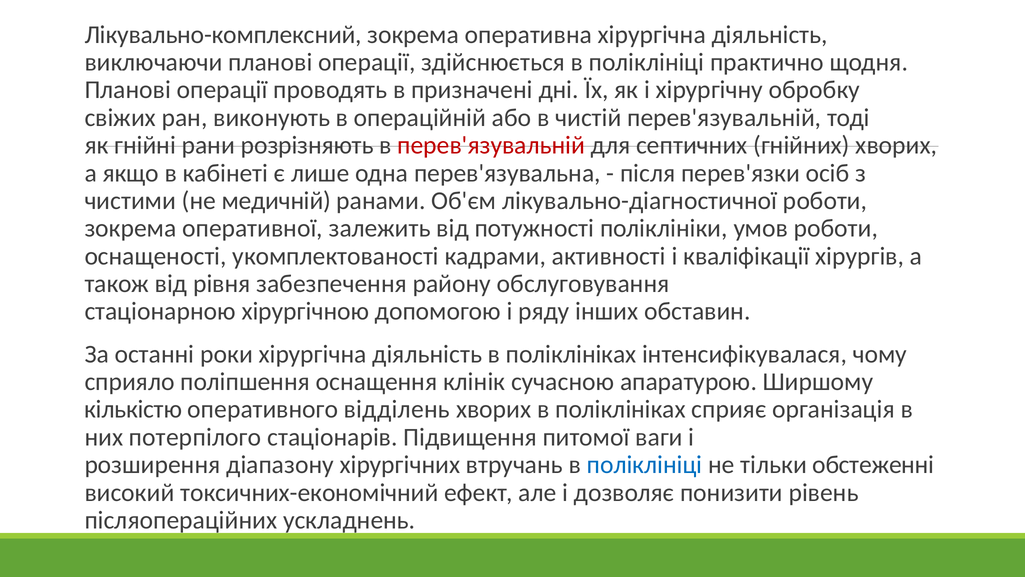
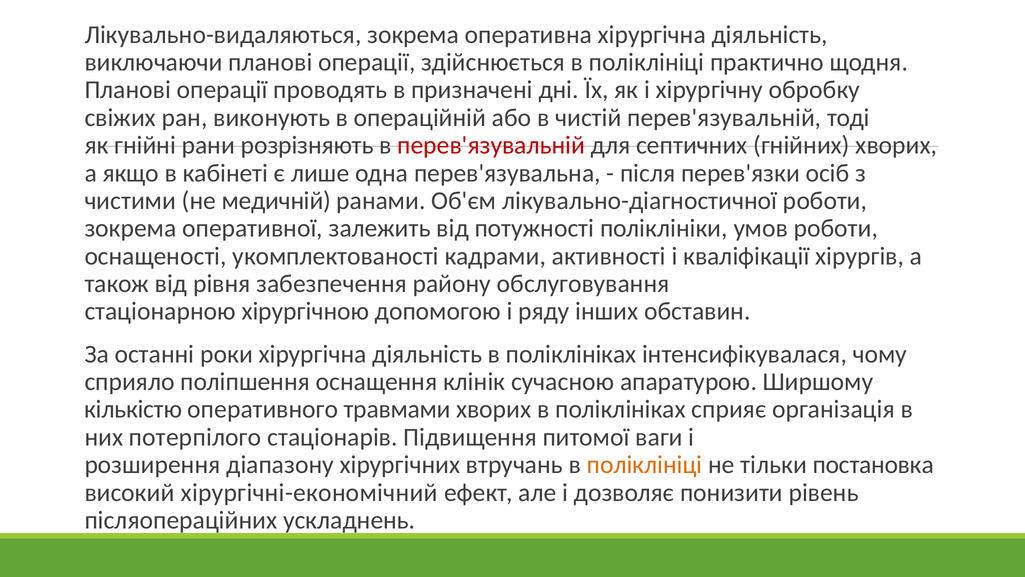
Лікувально-комплексний: Лікувально-комплексний -> Лікувально-видаляються (223, 35)
відділень: відділень -> травмами (397, 409)
поліклініці colour: blue -> orange (645, 464)
обстеженні: обстеженні -> постановка (873, 464)
токсичних-економічний: токсичних-економічний -> хірургічні-економічний (309, 492)
